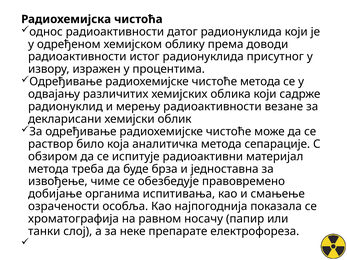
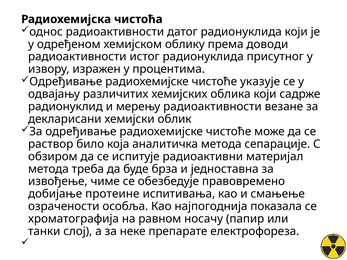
чистоће метода: метода -> указује (260, 82)
органима: органима -> протеине (112, 194)
